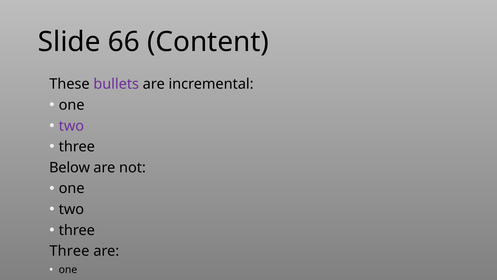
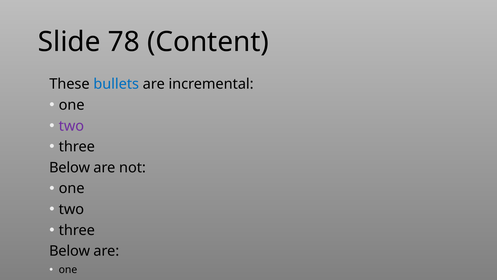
66: 66 -> 78 (124, 42)
bullets colour: purple -> blue (116, 84)
Three: Three -> Below (70, 251)
